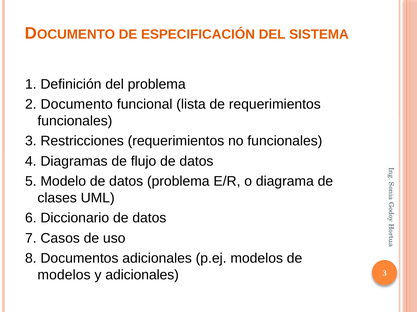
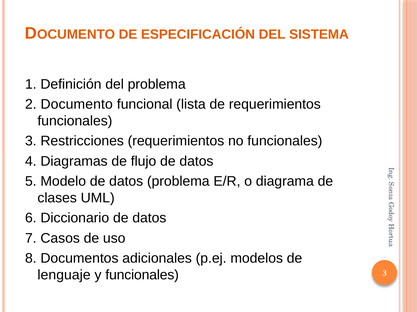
modelos: modelos -> lenguaje (64, 276)
y adicionales: adicionales -> funcionales (142, 276)
